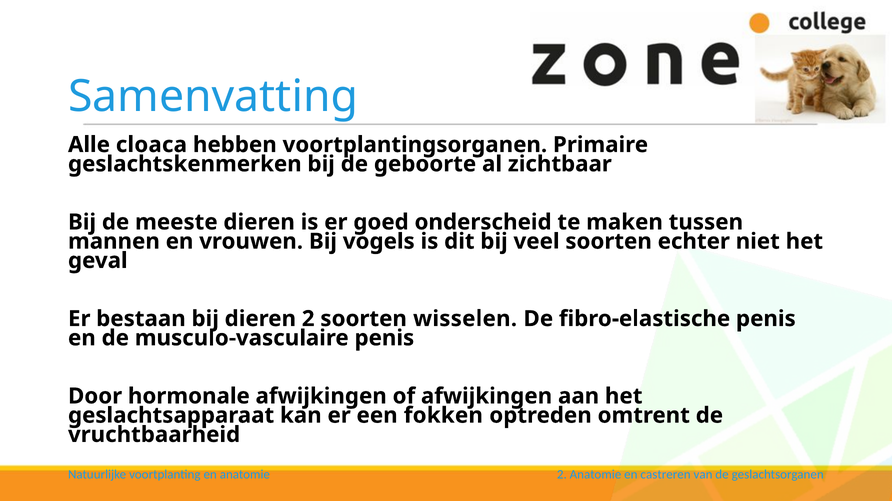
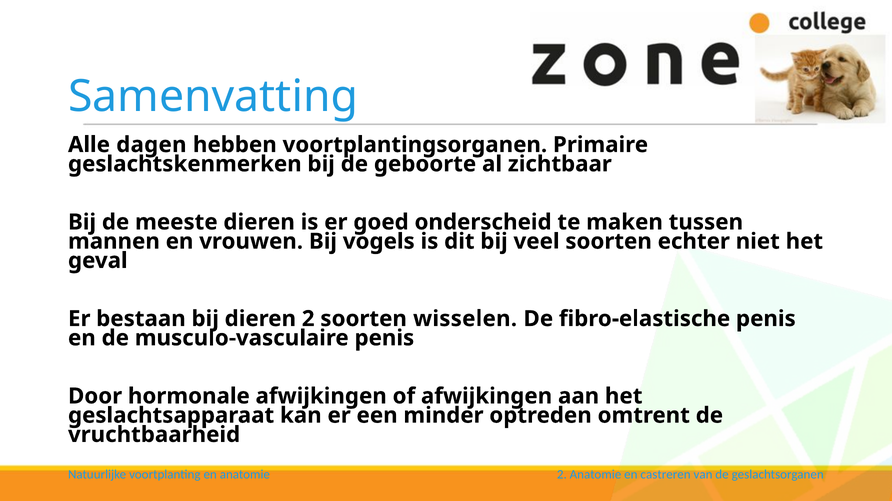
cloaca: cloaca -> dagen (151, 145)
fokken: fokken -> minder (443, 416)
